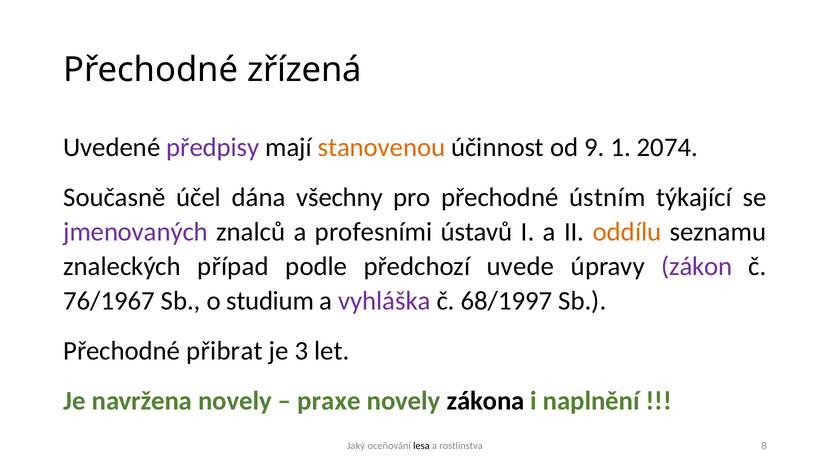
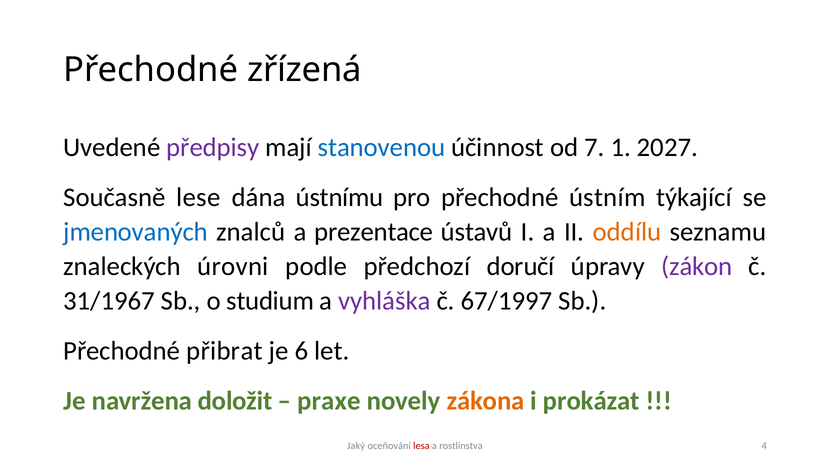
stanovenou colour: orange -> blue (382, 148)
9: 9 -> 7 (594, 148)
2074: 2074 -> 2027 (667, 148)
účel: účel -> lese (199, 198)
všechny: všechny -> ústnímu (340, 198)
jmenovaných colour: purple -> blue (136, 232)
profesními: profesními -> prezentace (374, 232)
případ: případ -> úrovni (233, 266)
uvede: uvede -> doručí (521, 266)
76/1967: 76/1967 -> 31/1967 (109, 301)
68/1997: 68/1997 -> 67/1997 (506, 301)
3: 3 -> 6 (301, 351)
navržena novely: novely -> doložit (235, 401)
zákona colour: black -> orange (486, 401)
naplnění: naplnění -> prokázat (591, 401)
lesa colour: black -> red (421, 446)
8: 8 -> 4 (764, 446)
